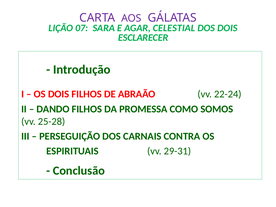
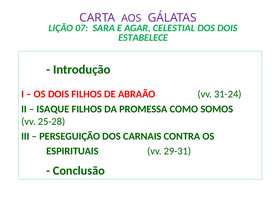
ESCLARECER: ESCLARECER -> ESTABELECE (143, 38)
22-24: 22-24 -> 31-24 (228, 94)
DANDO: DANDO -> ISAQUE (53, 109)
